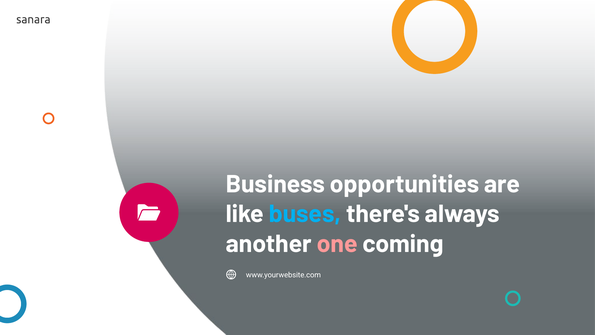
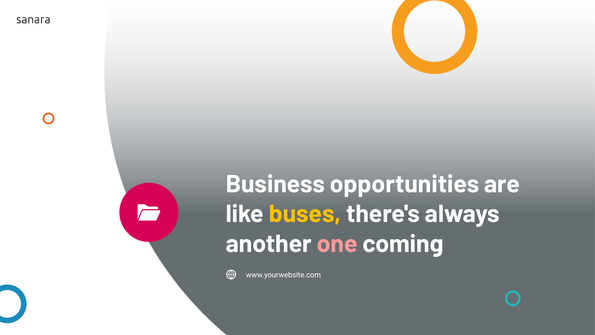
buses colour: light blue -> yellow (305, 214)
